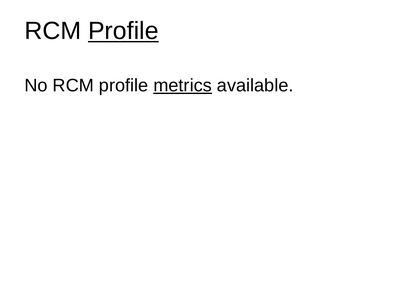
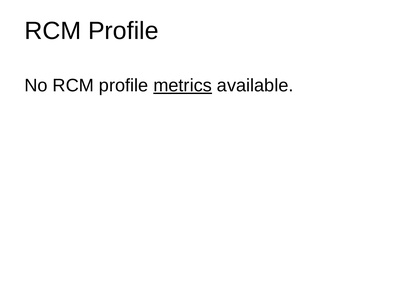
Profile underline: present -> none (123, 31)
